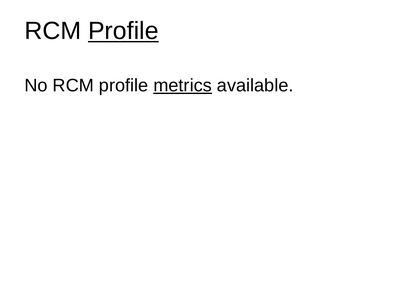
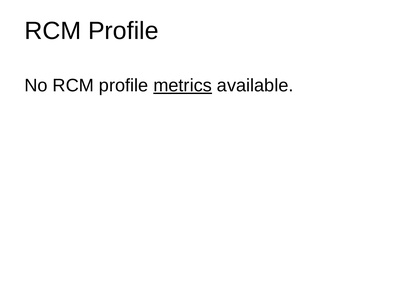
Profile underline: present -> none (123, 31)
